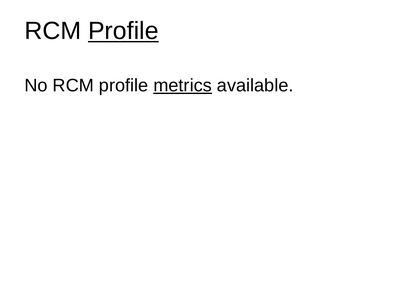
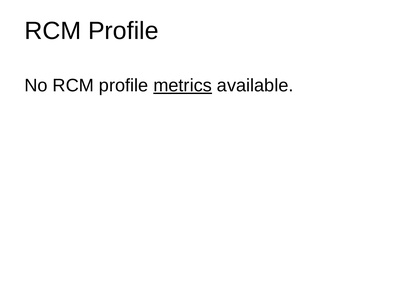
Profile underline: present -> none (123, 31)
